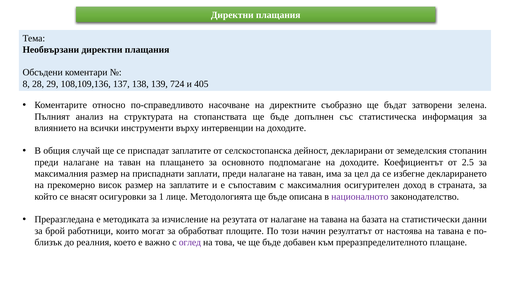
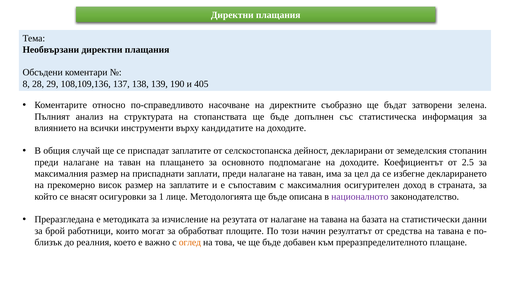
724: 724 -> 190 (177, 84)
интервенции: интервенции -> кандидатите (227, 128)
настоява: настоява -> средства (404, 231)
оглед colour: purple -> orange (190, 242)
